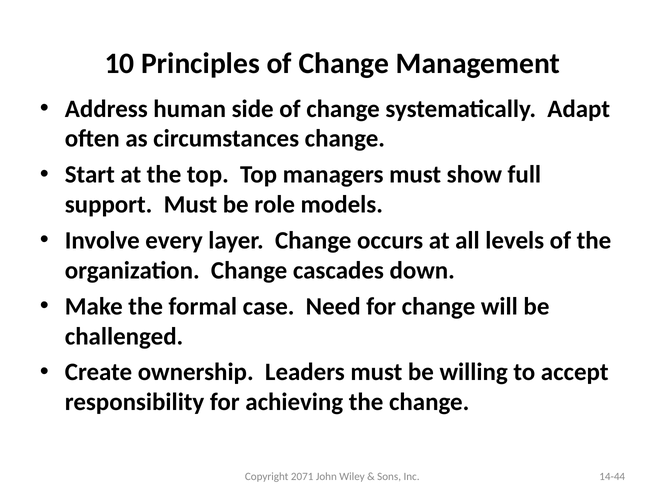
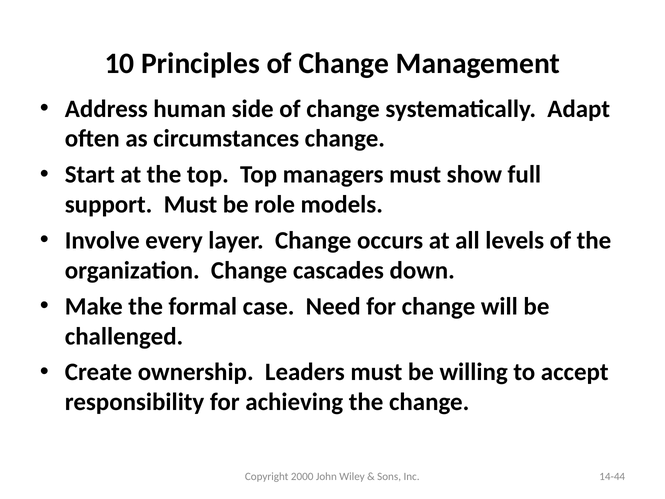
2071: 2071 -> 2000 (302, 476)
